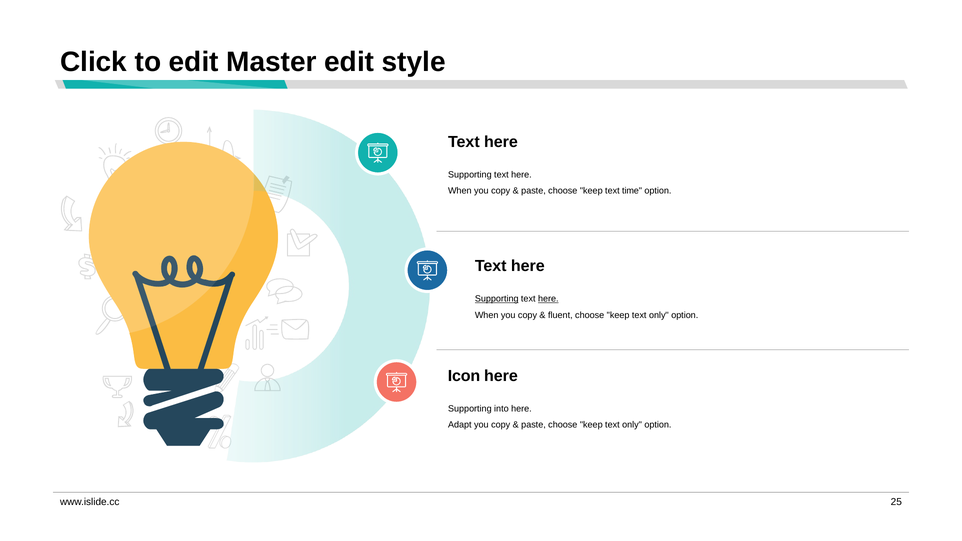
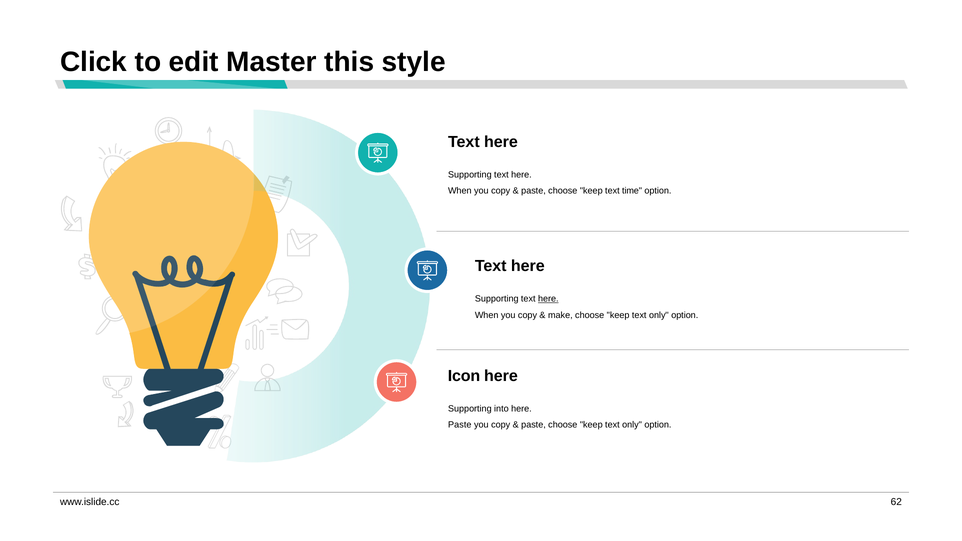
Master edit: edit -> this (349, 62)
Supporting underline: present -> none (497, 299)
fluent: fluent -> make (560, 315)
Adapt: Adapt -> Paste (460, 425)
25: 25 -> 62 (896, 502)
